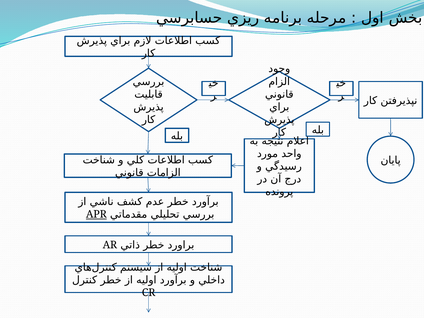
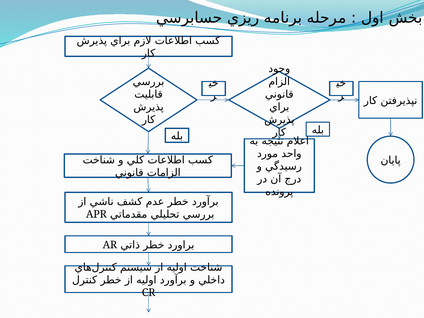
APR underline: present -> none (96, 214)
